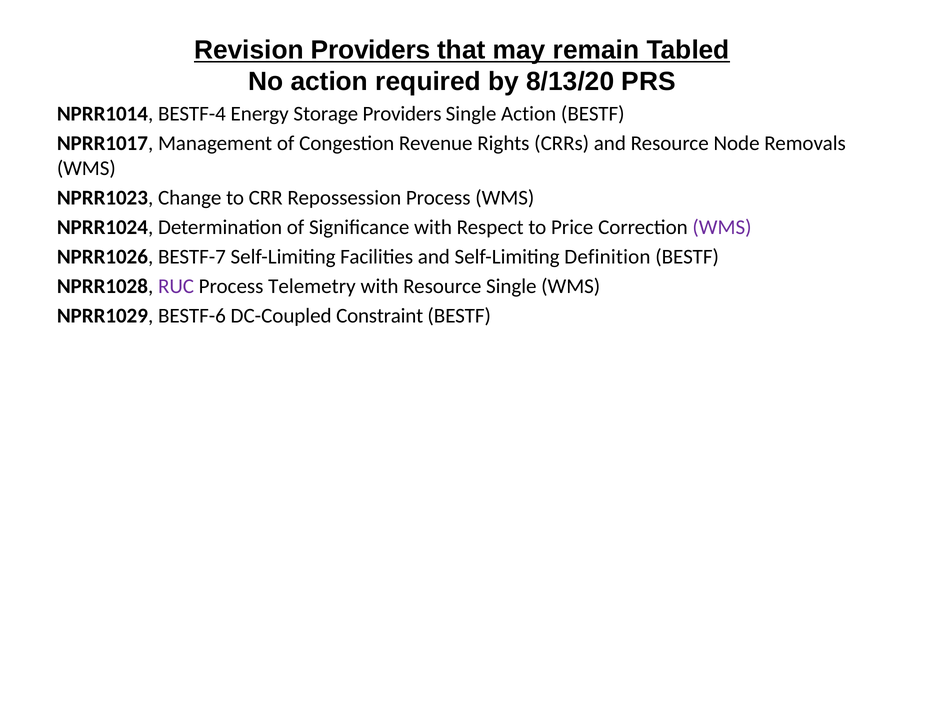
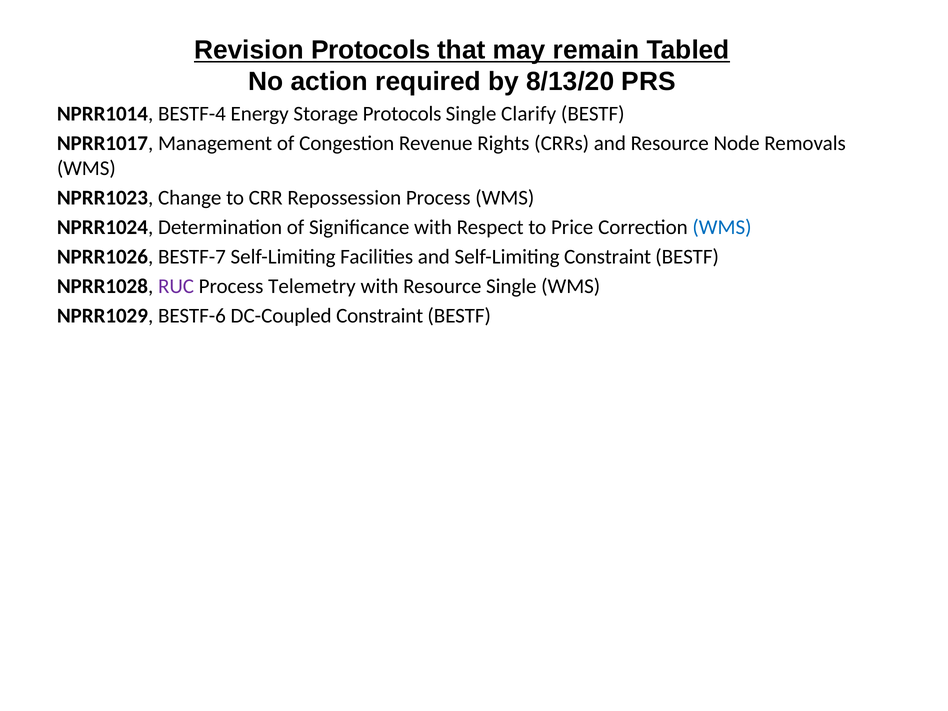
Revision Providers: Providers -> Protocols (371, 50)
Storage Providers: Providers -> Protocols (402, 114)
Single Action: Action -> Clarify (529, 114)
WMS colour: purple -> blue (722, 227)
Self-Limiting Definition: Definition -> Constraint (608, 257)
